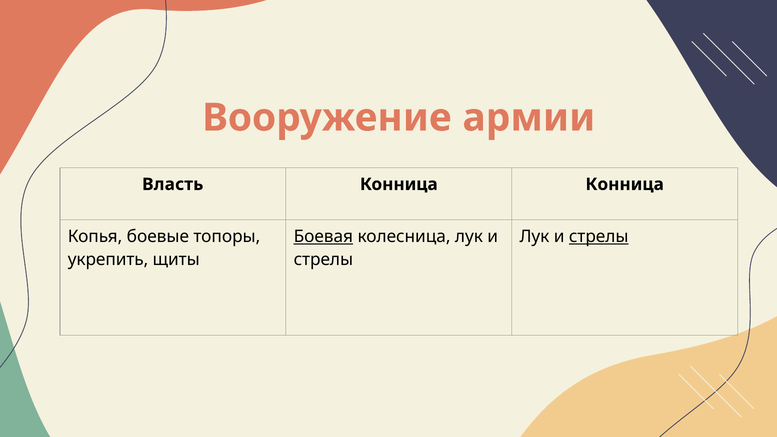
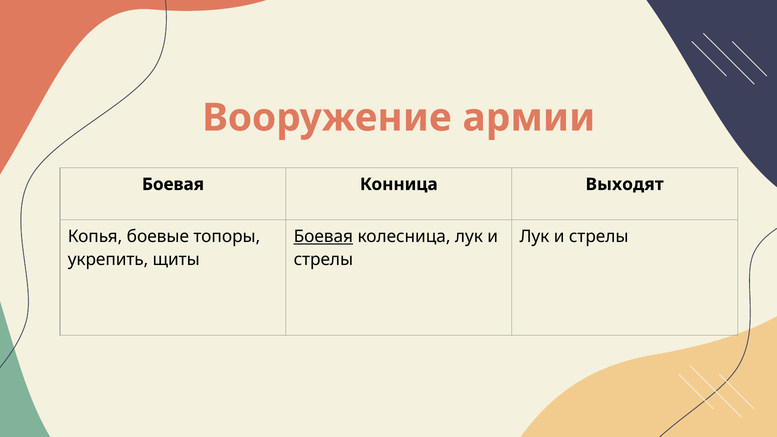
Власть: Власть -> Боевая (173, 184)
Конница Конница: Конница -> Выходят (625, 184)
стрелы underline: present -> none (599, 236)
